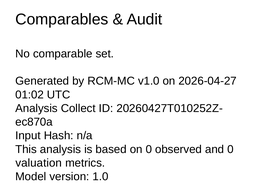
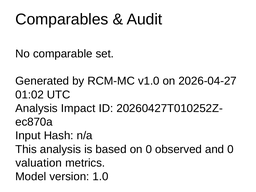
Collect: Collect -> Impact (78, 108)
